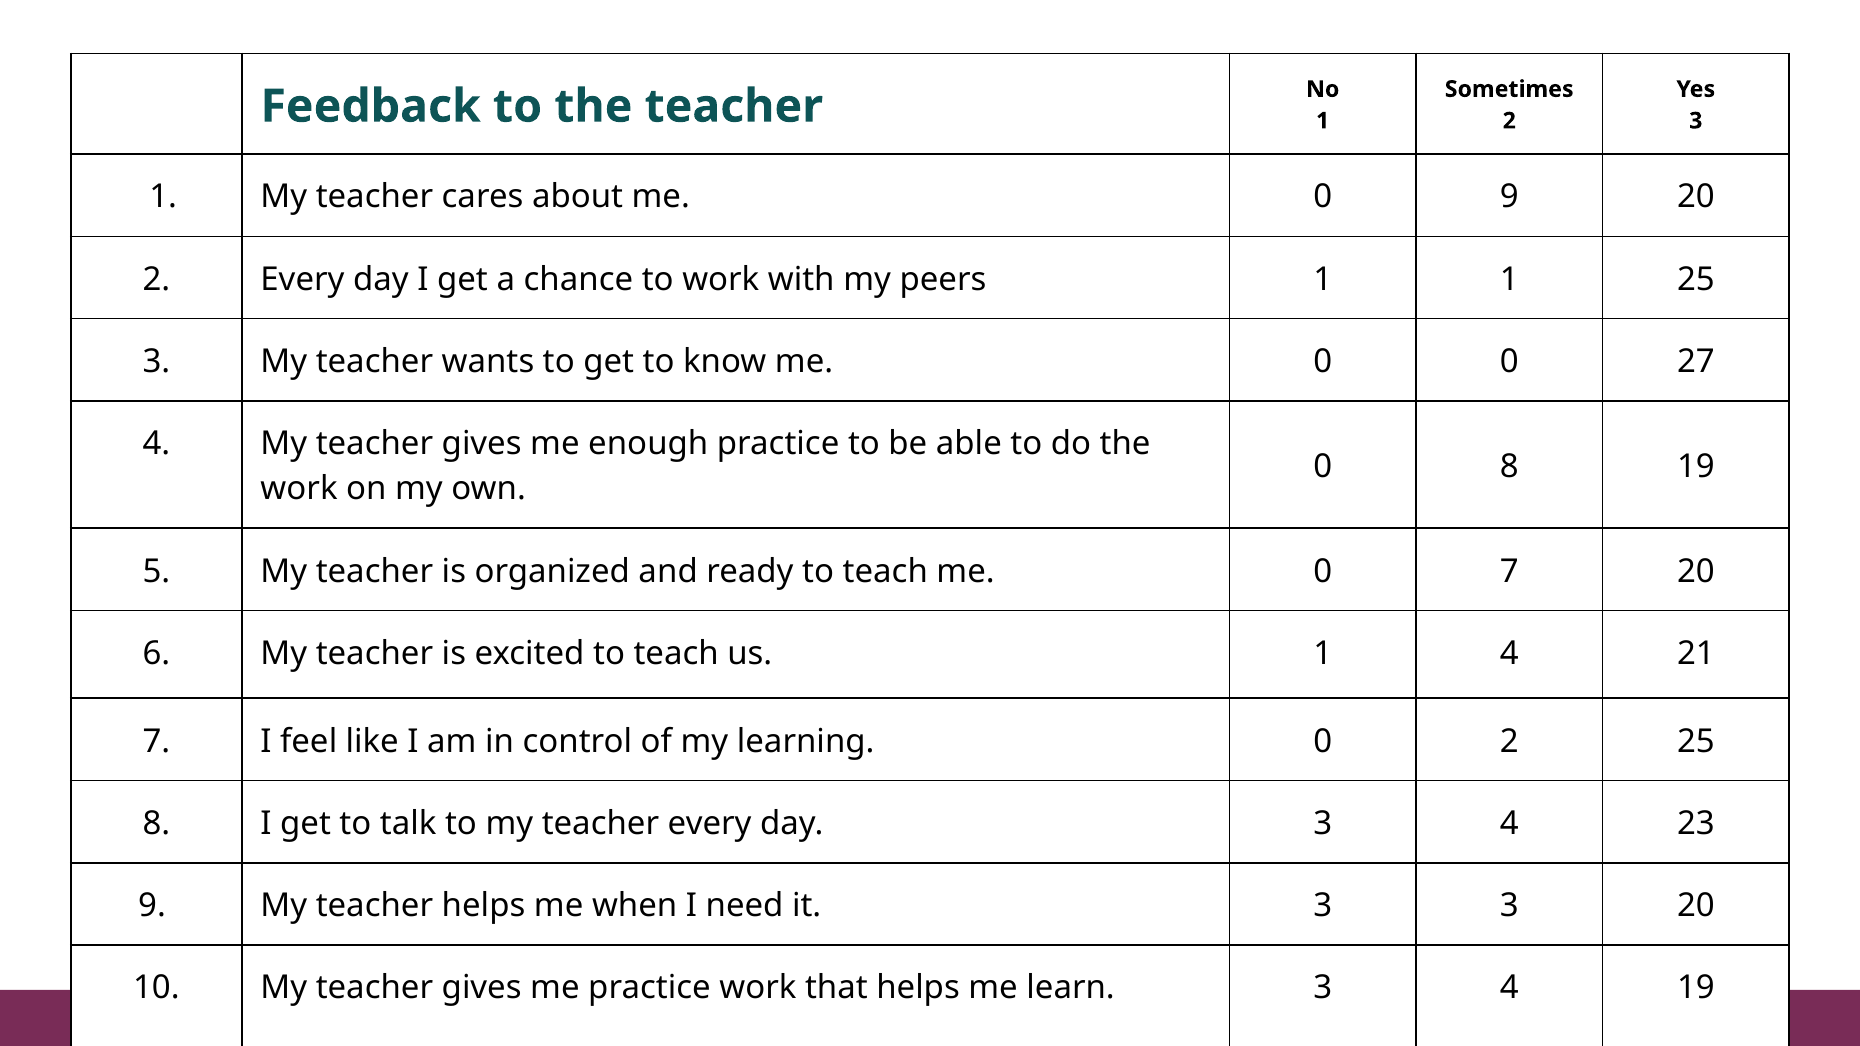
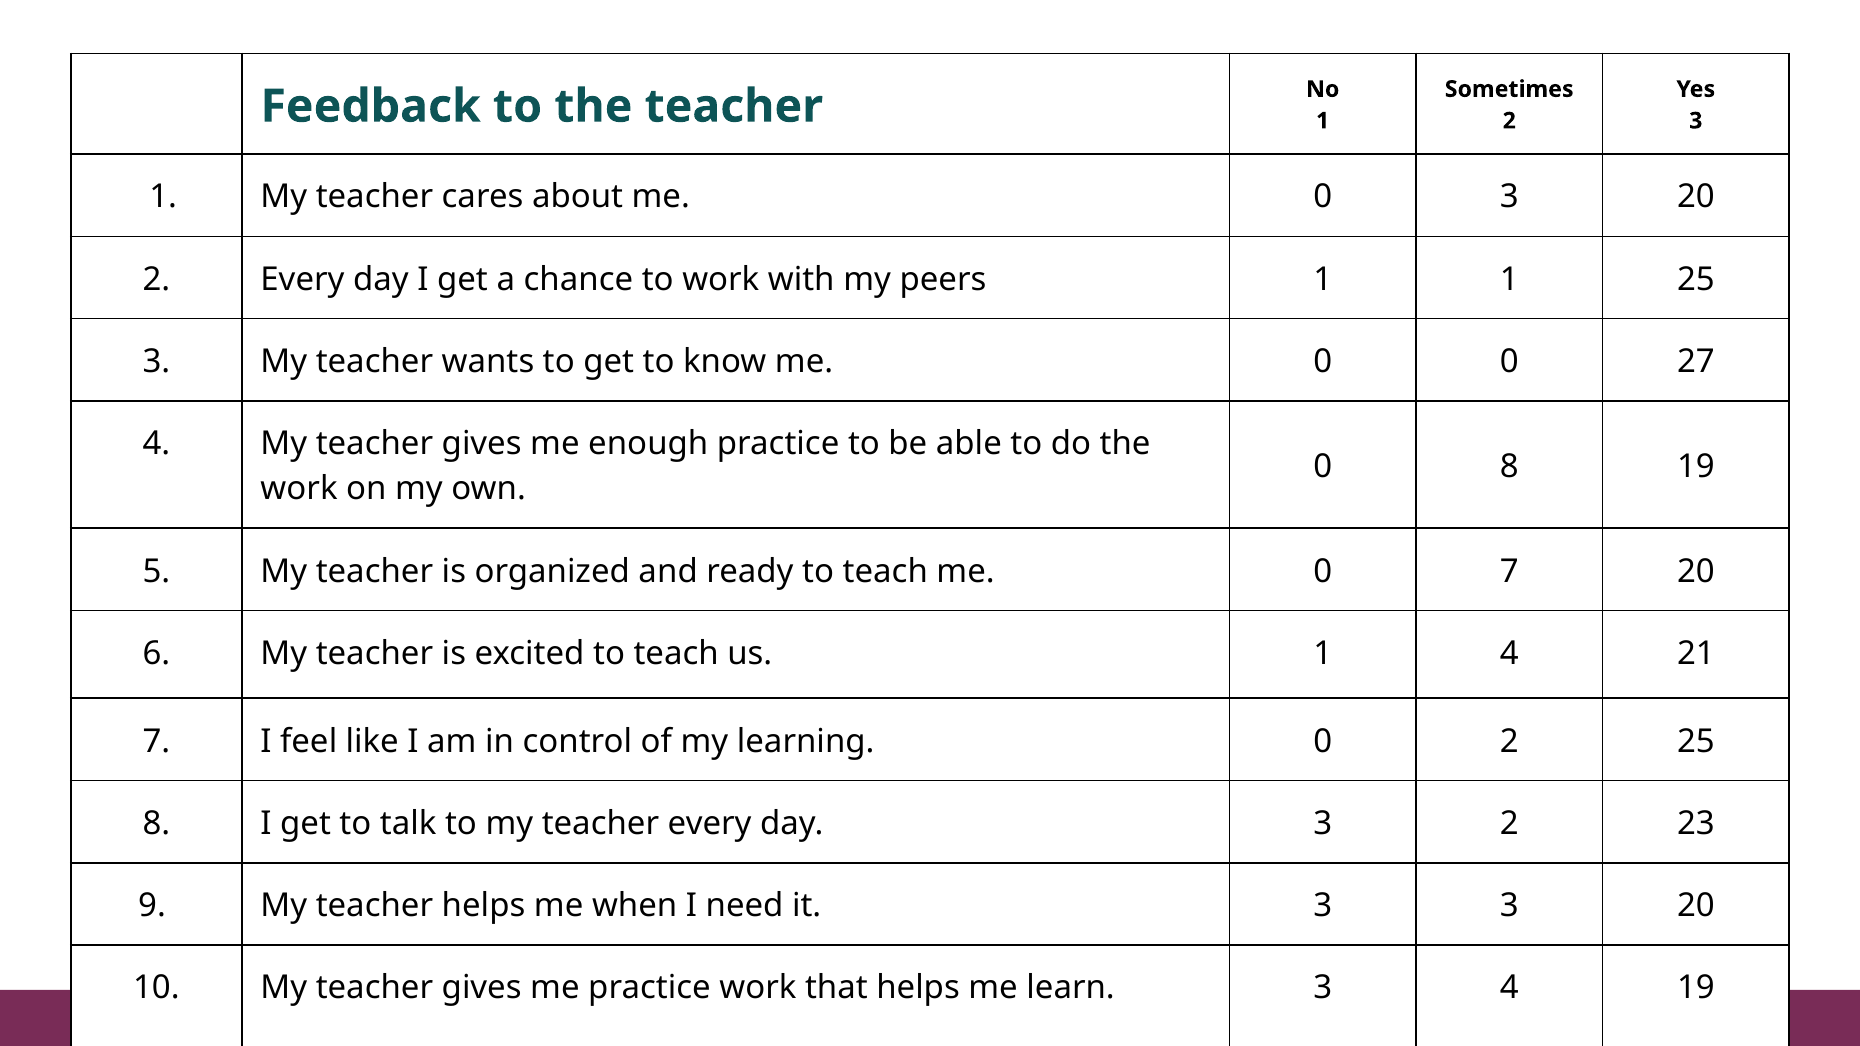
0 9: 9 -> 3 (1509, 197)
day 3 4: 4 -> 2 (1509, 824)
